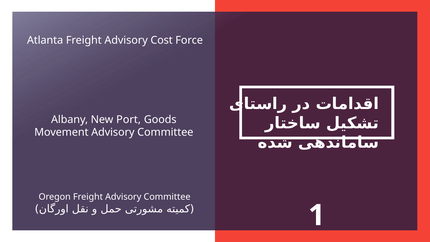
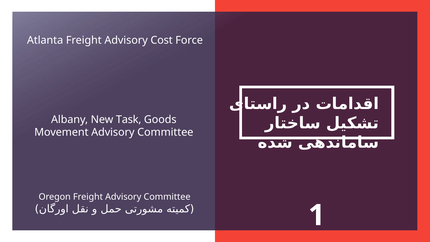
Port: Port -> Task (129, 119)
